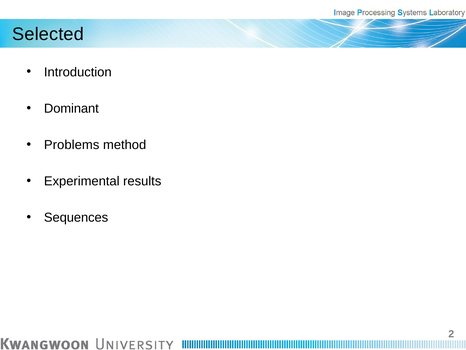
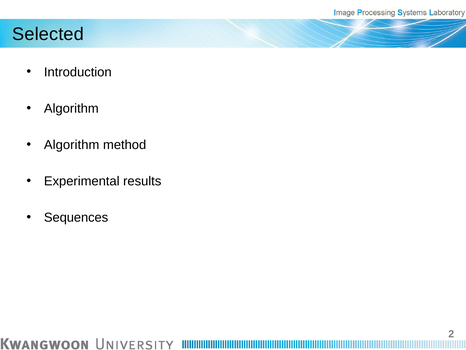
Dominant: Dominant -> Algorithm (71, 108)
Problems: Problems -> Algorithm (72, 145)
